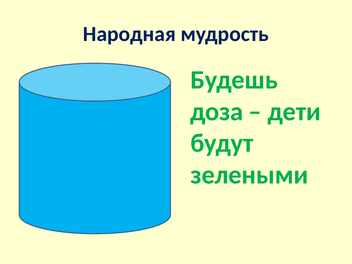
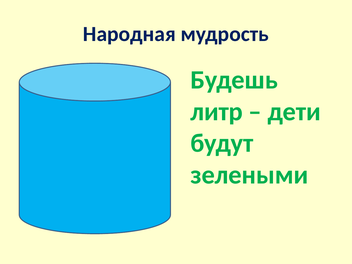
доза: доза -> литр (217, 112)
